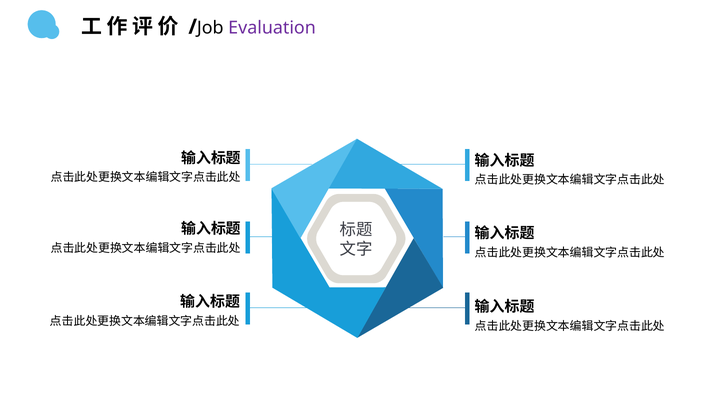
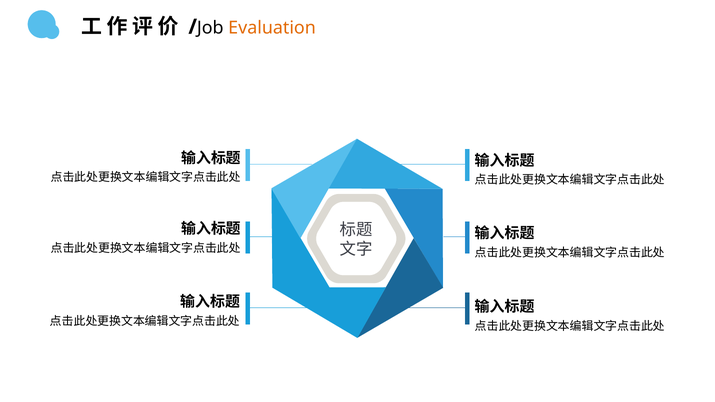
Evaluation colour: purple -> orange (272, 28)
